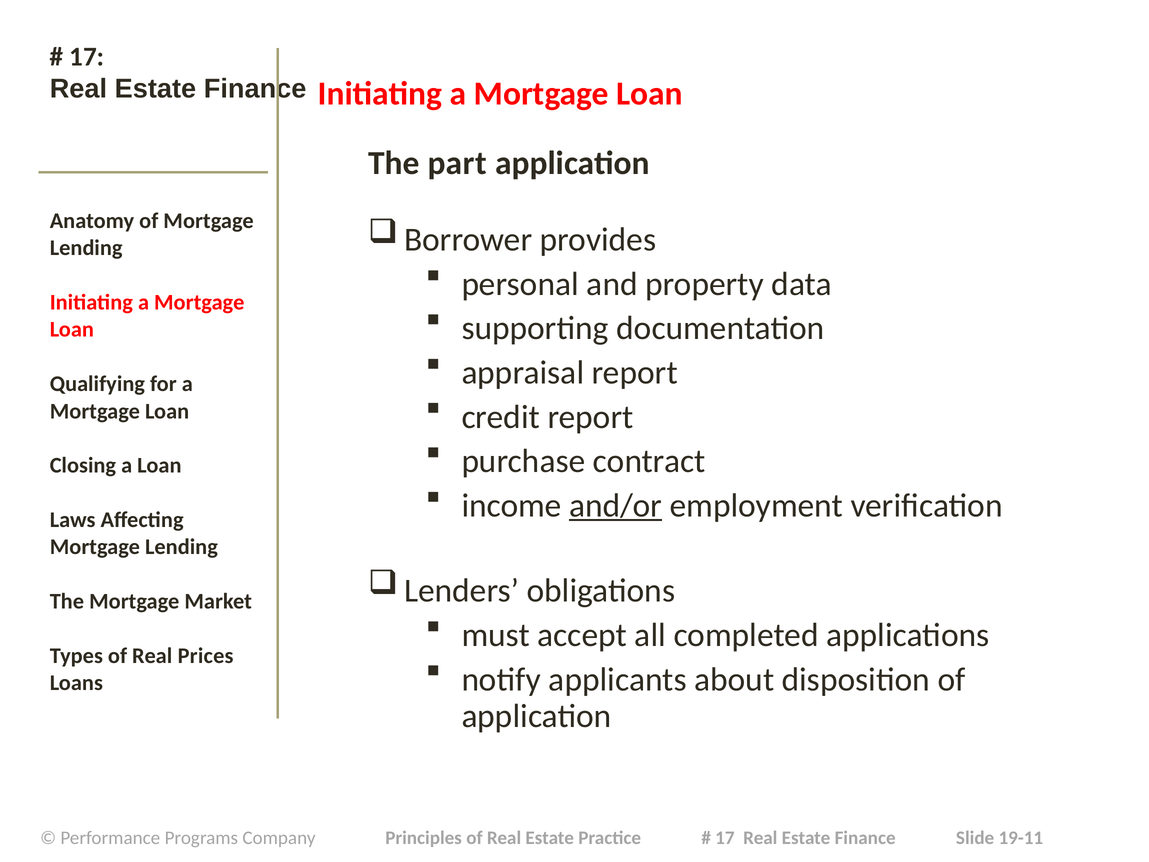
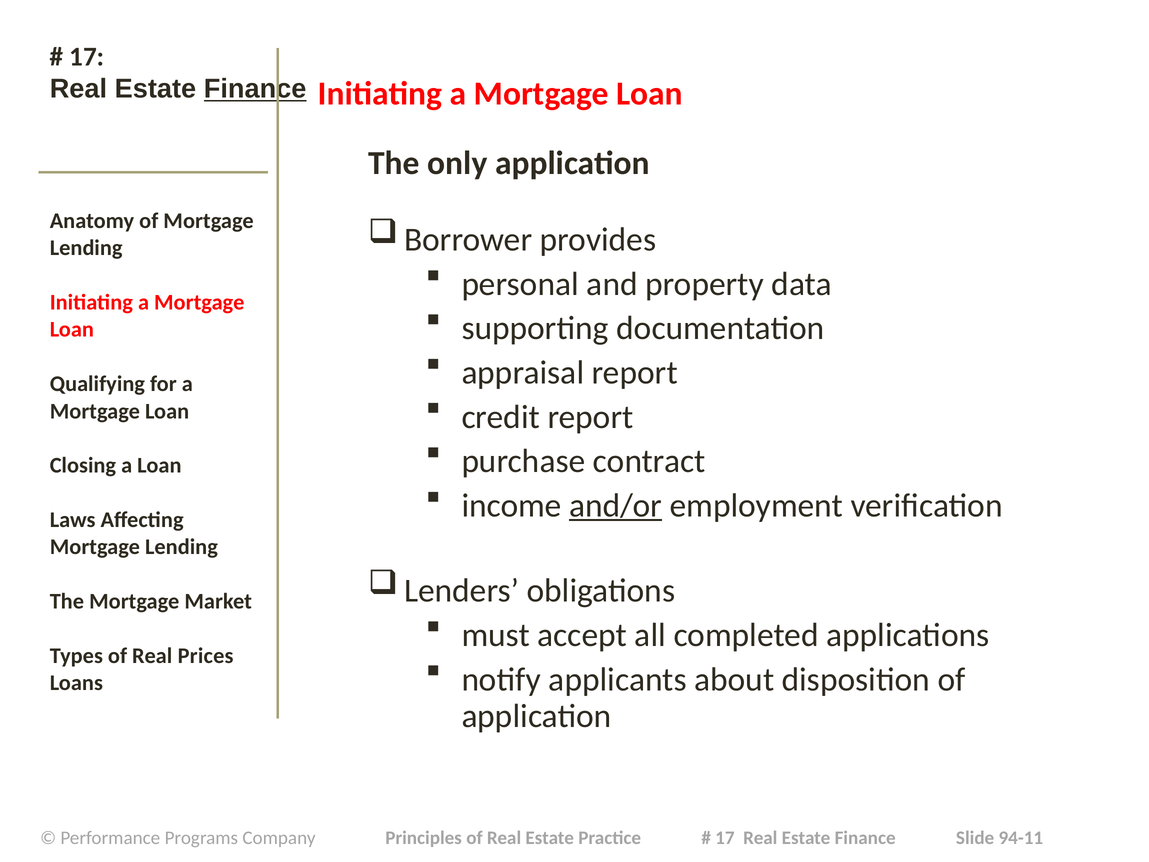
Finance underline: none -> present (255, 89)
part: part -> only (457, 163)
19-11: 19-11 -> 94-11 (1021, 838)
